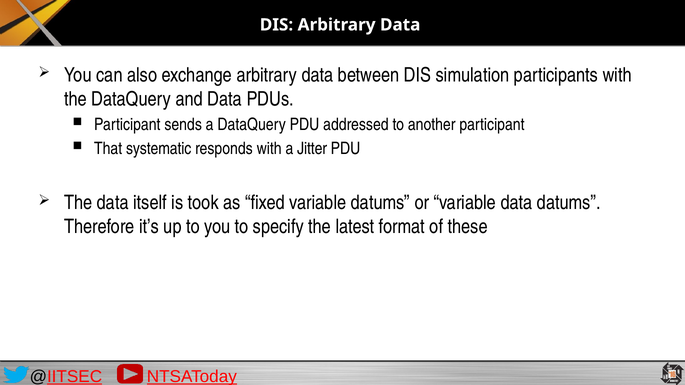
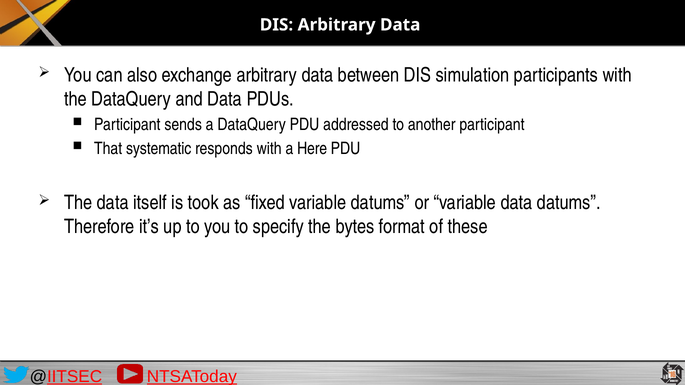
Jitter: Jitter -> Here (312, 149)
latest: latest -> bytes (355, 227)
